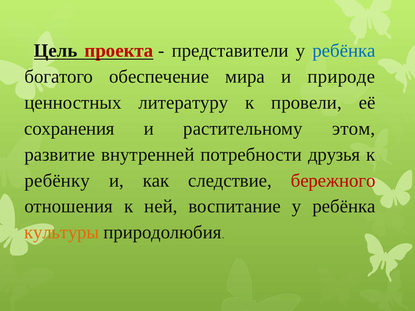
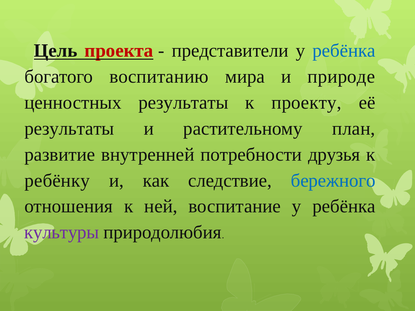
обеспечение: обеспечение -> воспитанию (159, 77)
ценностных литературу: литературу -> результаты (183, 103)
провели: провели -> проекту (306, 103)
сохранения: сохранения -> результаты (69, 129)
этом: этом -> план (354, 129)
бережного colour: red -> blue (333, 181)
культуры colour: orange -> purple (62, 233)
